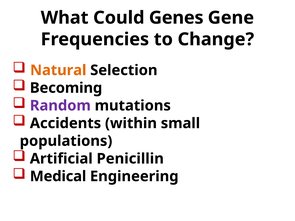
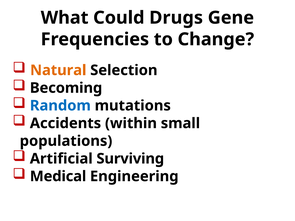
Genes: Genes -> Drugs (176, 18)
Random colour: purple -> blue (60, 106)
Penicillin: Penicillin -> Surviving (130, 159)
